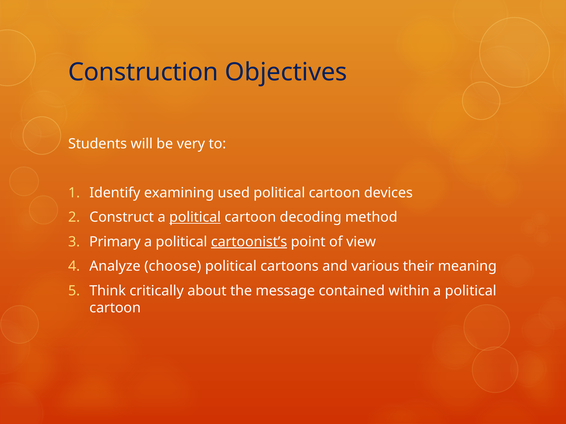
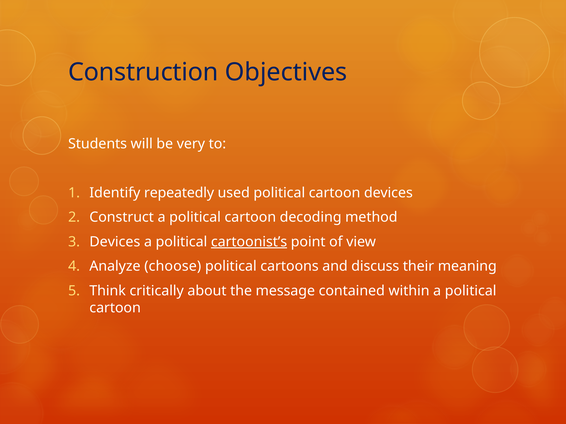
examining: examining -> repeatedly (179, 193)
political underline: present -> none (195, 217)
Primary: Primary -> Devices (115, 242)
various: various -> discuss (375, 267)
